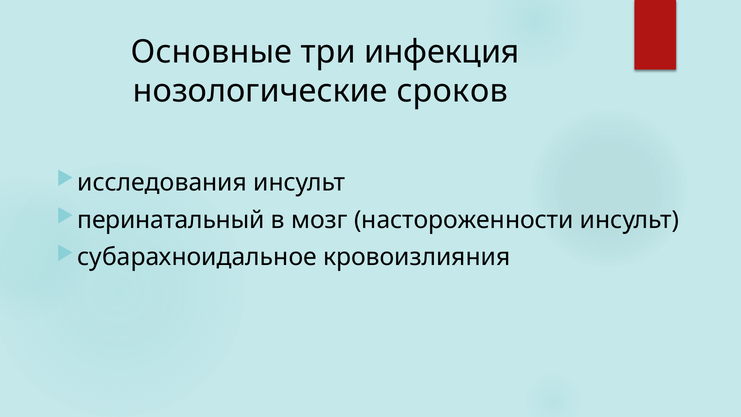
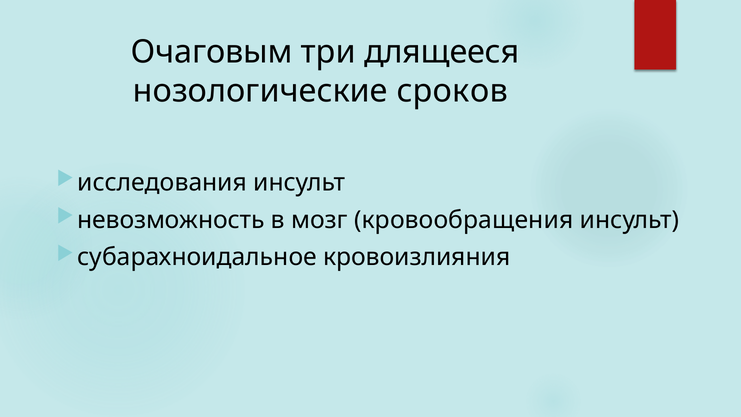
Основные: Основные -> Очаговым (212, 52)
инфекция: инфекция -> длящееся (442, 52)
перинатальный: перинатальный -> невозможность (171, 220)
настороженности: настороженности -> кровообращения (464, 220)
